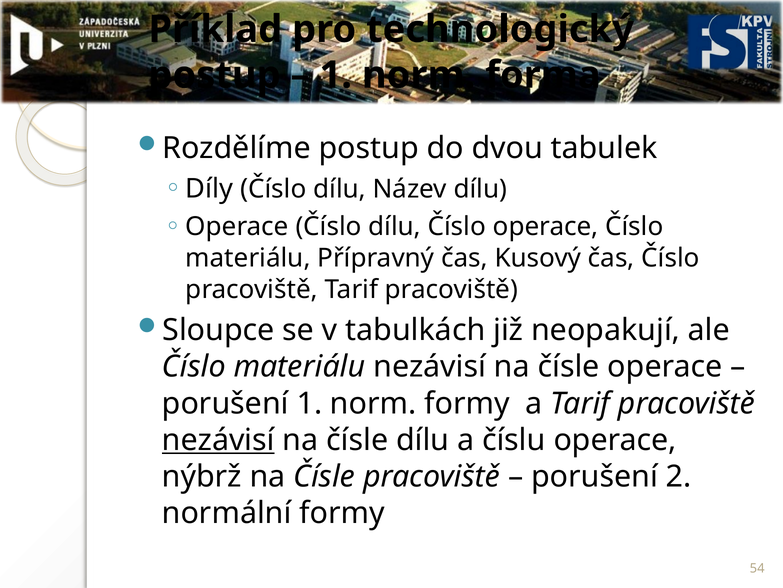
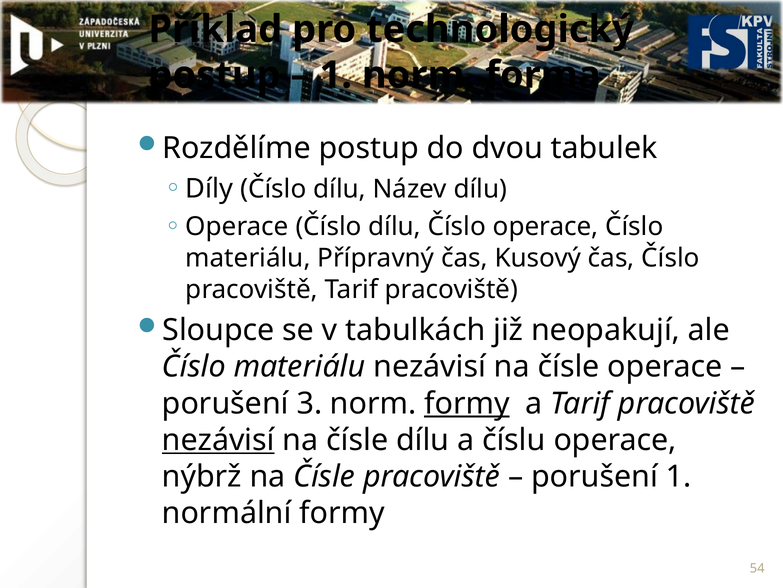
porušení 1: 1 -> 3 (309, 403)
formy underline: none -> present (467, 403)
porušení 2: 2 -> 1 (679, 476)
